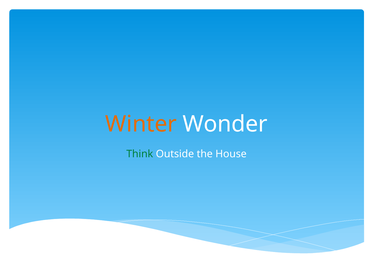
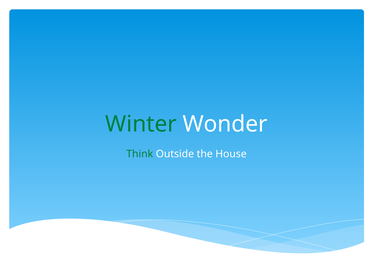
Winter colour: orange -> green (141, 124)
